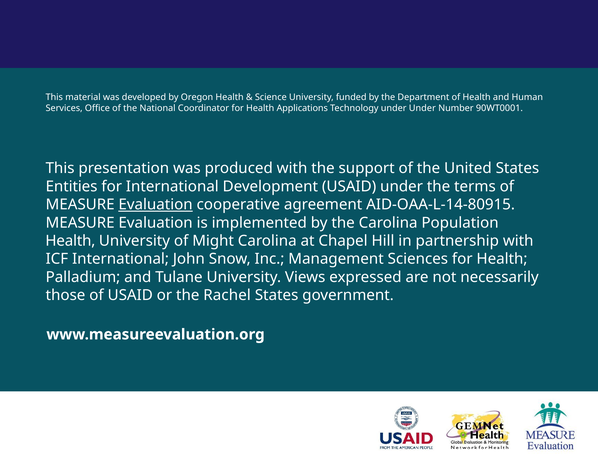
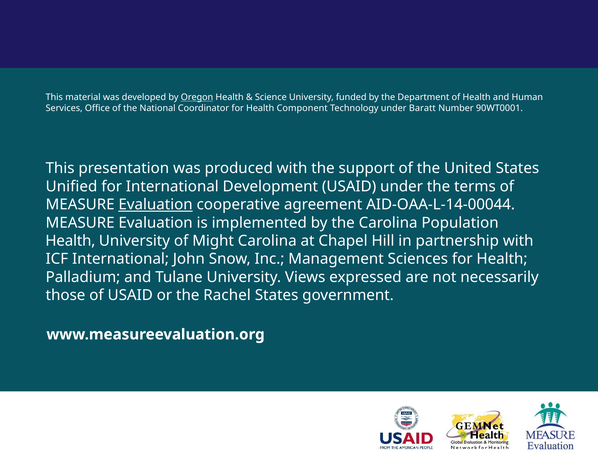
Oregon underline: none -> present (197, 97)
Applications: Applications -> Component (302, 108)
under Under: Under -> Baratt (422, 108)
Entities: Entities -> Unified (71, 187)
AID-OAA-L-14-80915: AID-OAA-L-14-80915 -> AID-OAA-L-14-00044 (441, 205)
